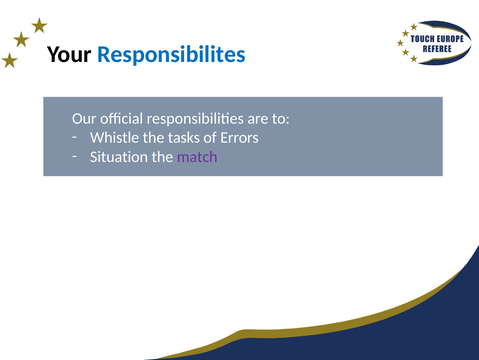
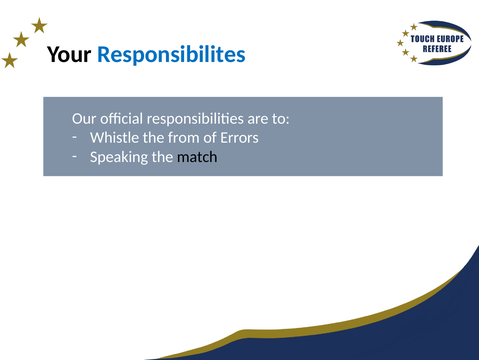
tasks: tasks -> from (184, 137)
Situation: Situation -> Speaking (119, 156)
match colour: purple -> black (197, 156)
